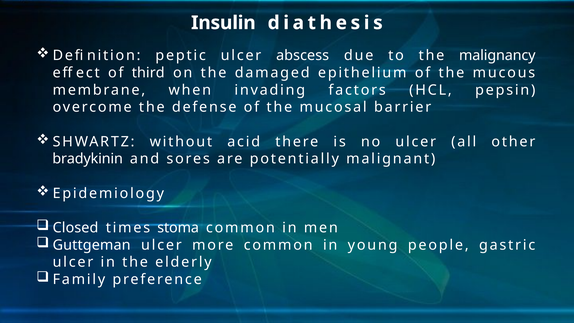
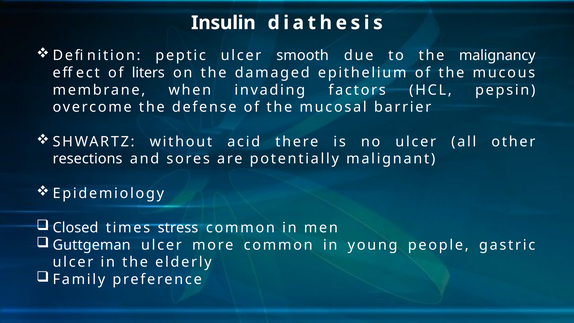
abscess: abscess -> smooth (303, 55)
third: third -> liters (148, 73)
bradykinin: bradykinin -> resections (88, 159)
stoma: stoma -> stress (178, 228)
